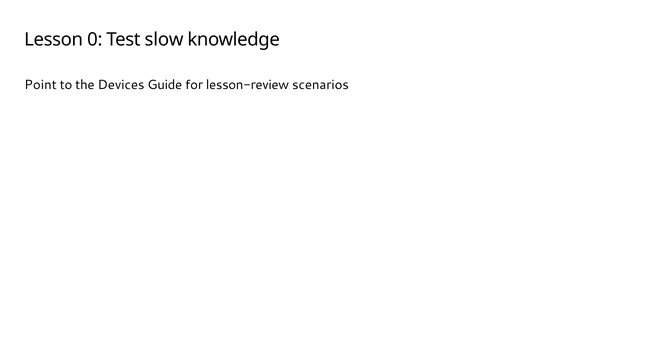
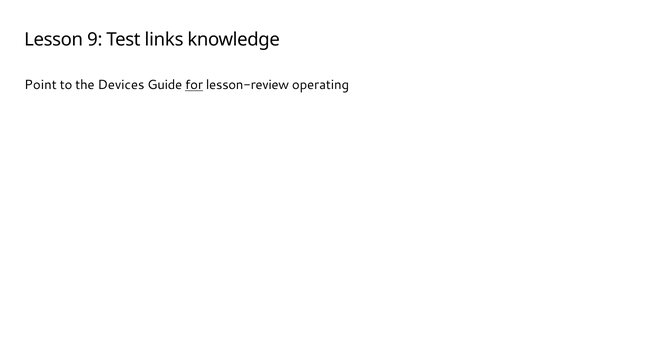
0: 0 -> 9 (95, 39)
slow: slow -> links (164, 39)
for underline: none -> present (194, 85)
scenarios: scenarios -> operating (321, 85)
